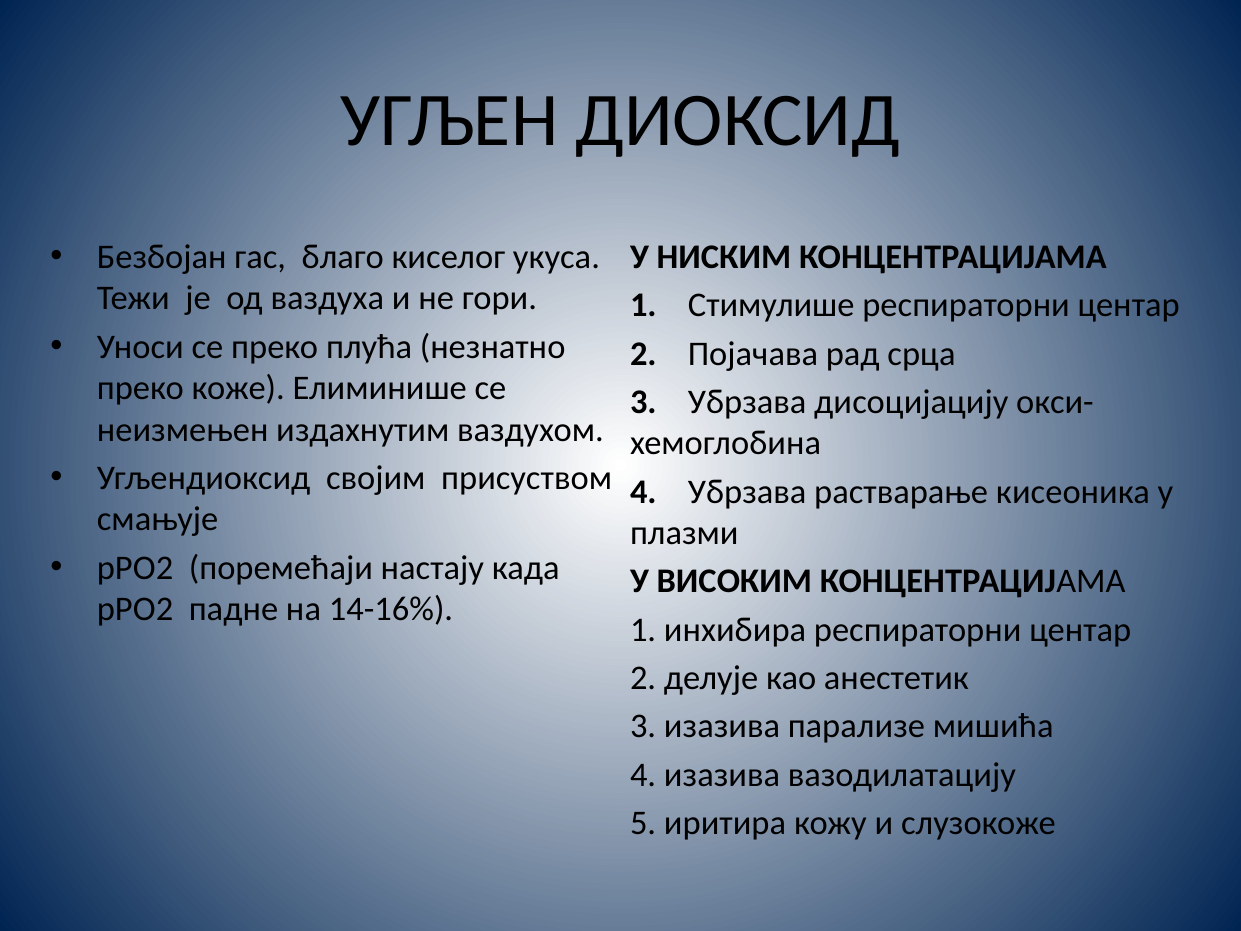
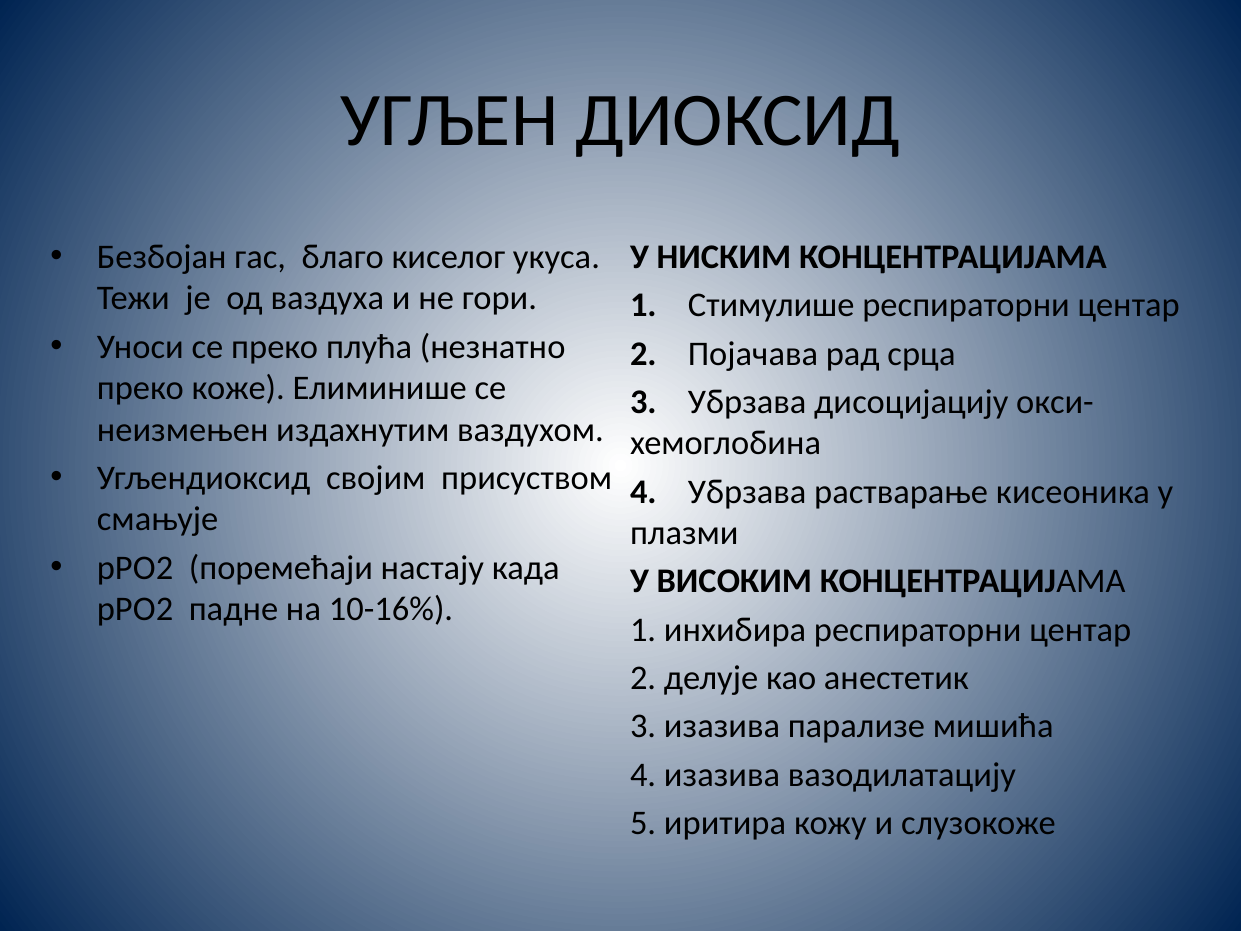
14-16%: 14-16% -> 10-16% (391, 609)
